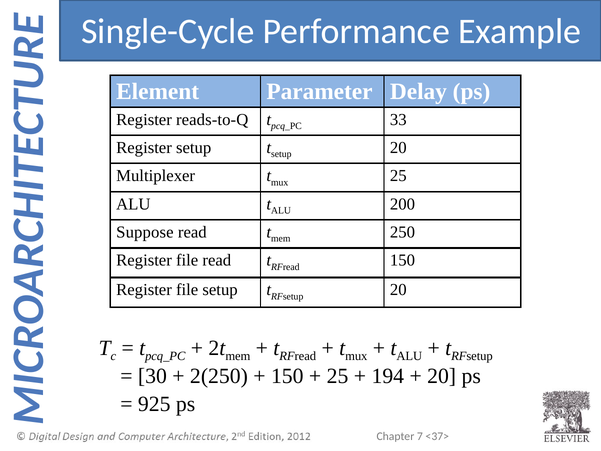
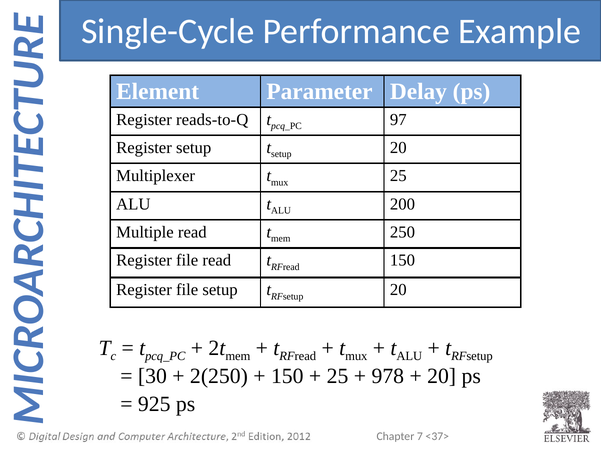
33: 33 -> 97 (398, 119)
Suppose: Suppose -> Multiple (145, 232)
194: 194 -> 978 (388, 376)
